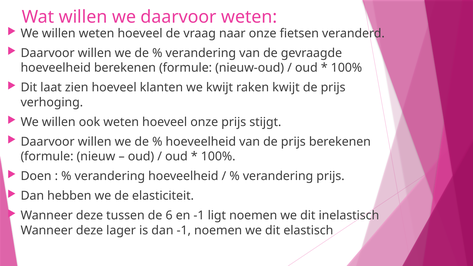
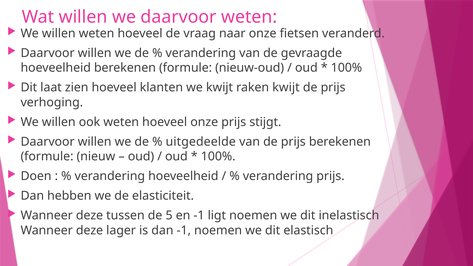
hoeveelheid: hoeveelheid -> uitgedeelde (201, 142)
6: 6 -> 5 (169, 216)
